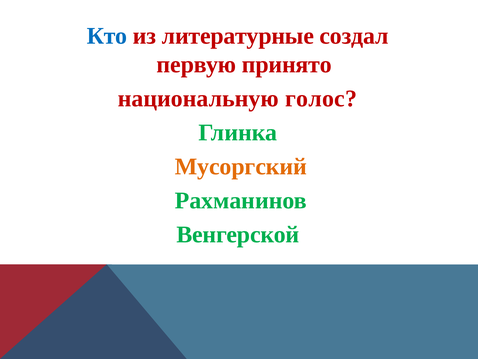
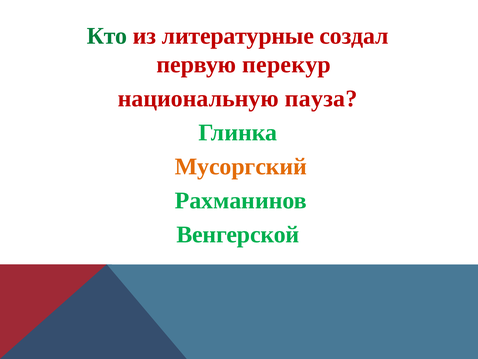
Кто colour: blue -> green (107, 36)
принято: принято -> перекур (287, 64)
голос: голос -> пауза (321, 98)
